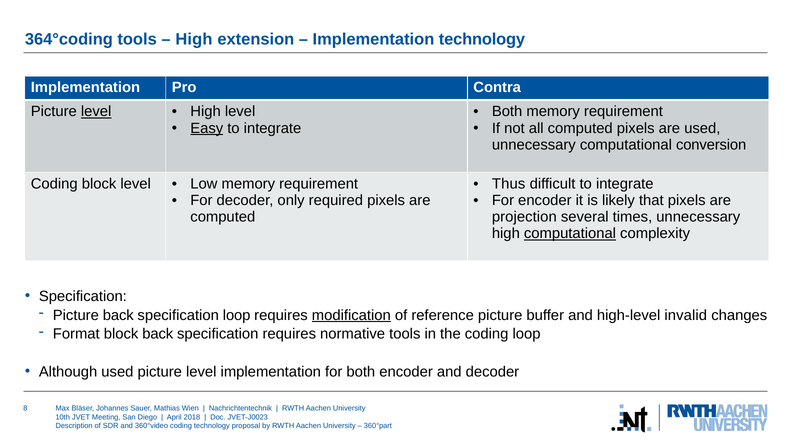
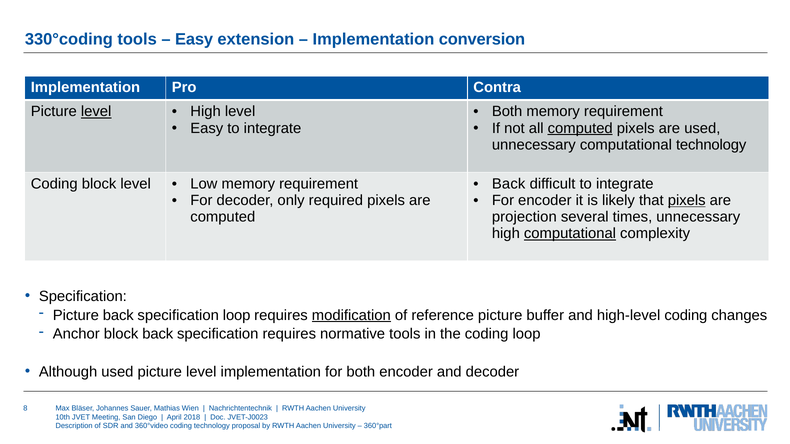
364°coding: 364°coding -> 330°coding (69, 39)
High: High -> Easy (194, 39)
Implementation technology: technology -> conversion (482, 39)
Easy underline: present -> none (207, 128)
computed underline: none -> present (580, 128)
computational conversion: conversion -> technology (711, 145)
Thus: Thus -> Back (509, 184)
pixels underline: none -> present (687, 201)
high-level invalid: invalid -> coding (686, 315)
Format: Format -> Anchor (76, 334)
